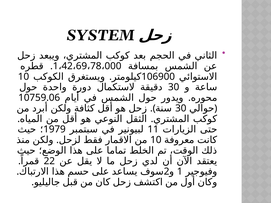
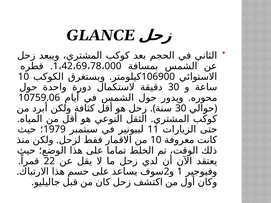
SYSTEM: SYSTEM -> GLANCE (100, 35)
